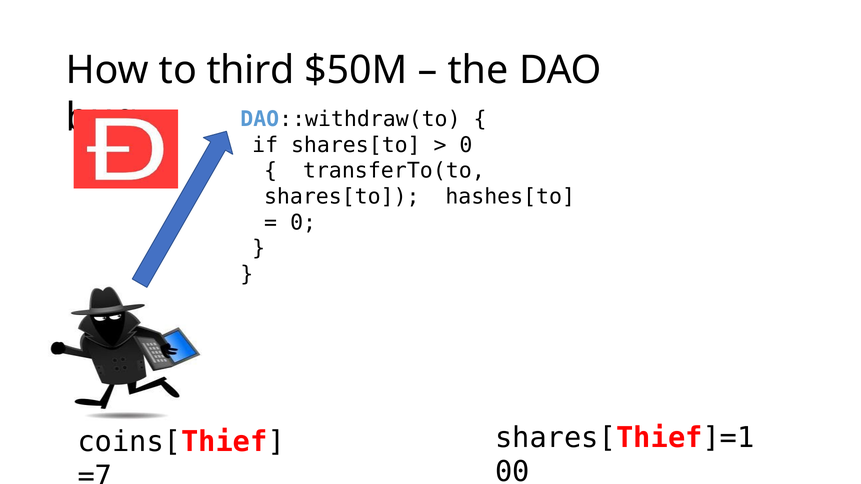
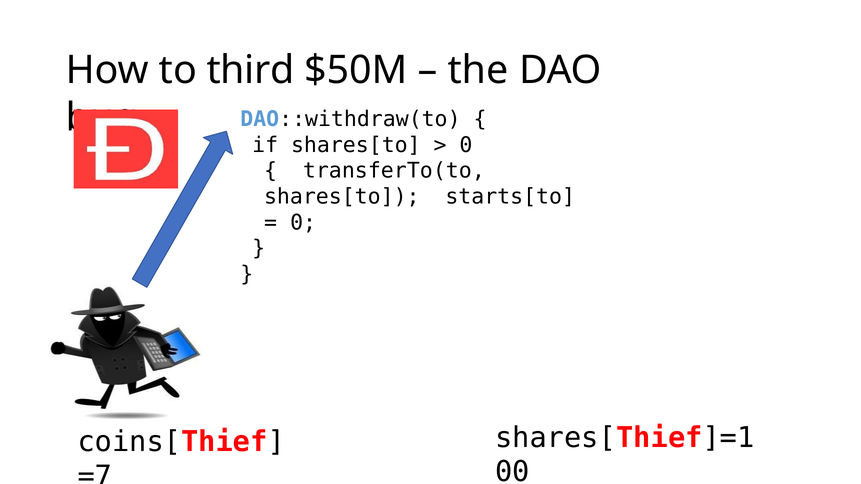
hashes[to: hashes[to -> starts[to (510, 197)
